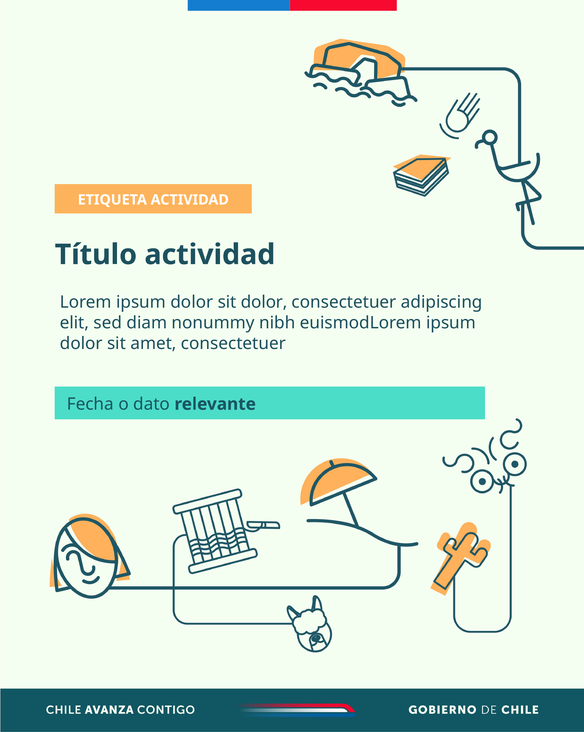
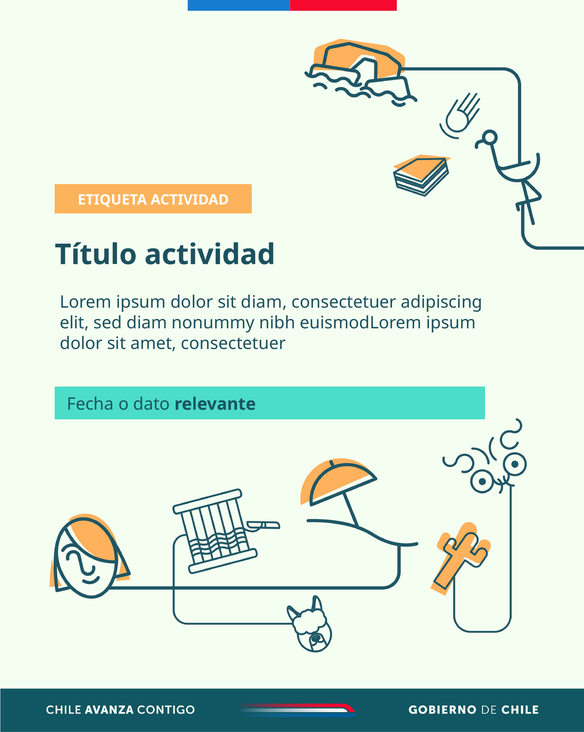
sit dolor: dolor -> diam (264, 302)
